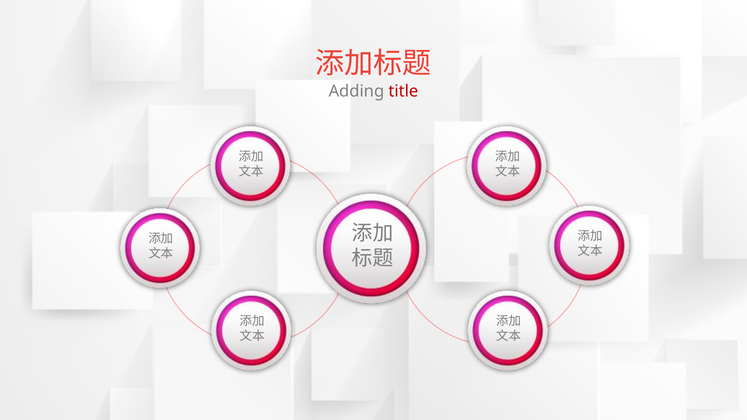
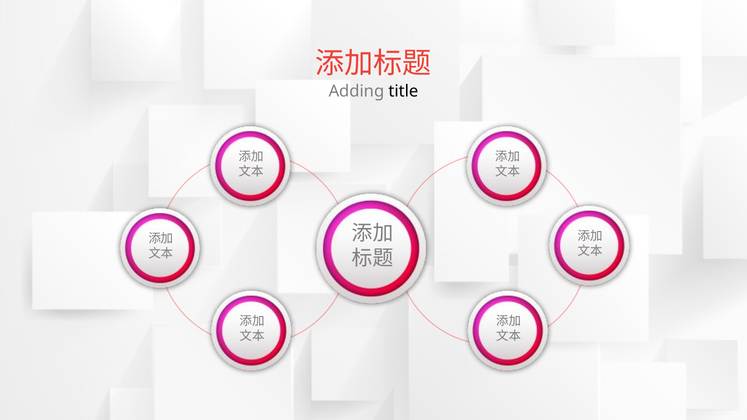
title colour: red -> black (403, 91)
